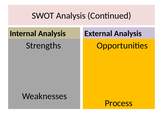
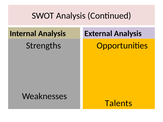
Process: Process -> Talents (119, 103)
